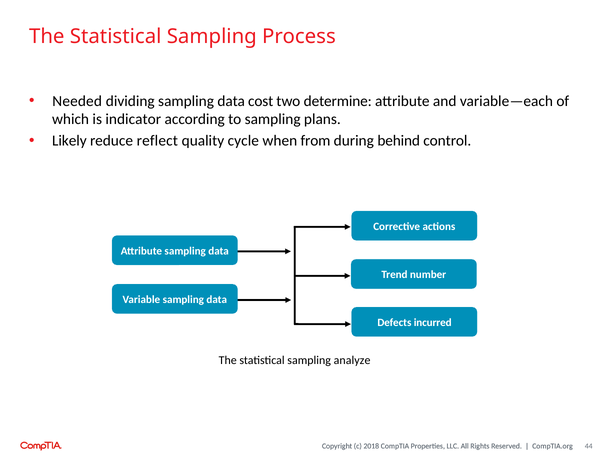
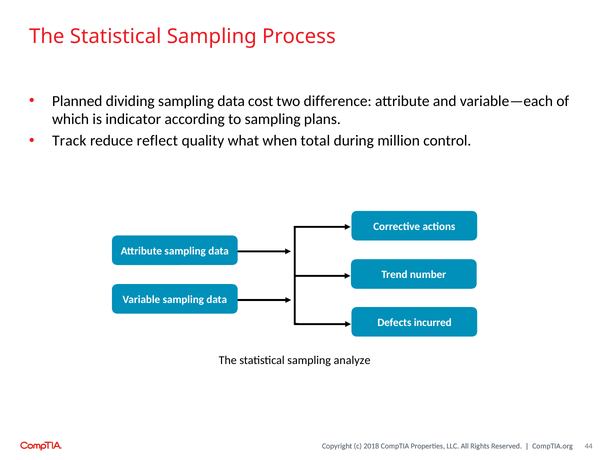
Needed: Needed -> Planned (77, 101)
determine: determine -> difference (338, 101)
Likely: Likely -> Track (69, 141)
cycle: cycle -> what (243, 141)
from: from -> total (315, 141)
behind: behind -> million (399, 141)
